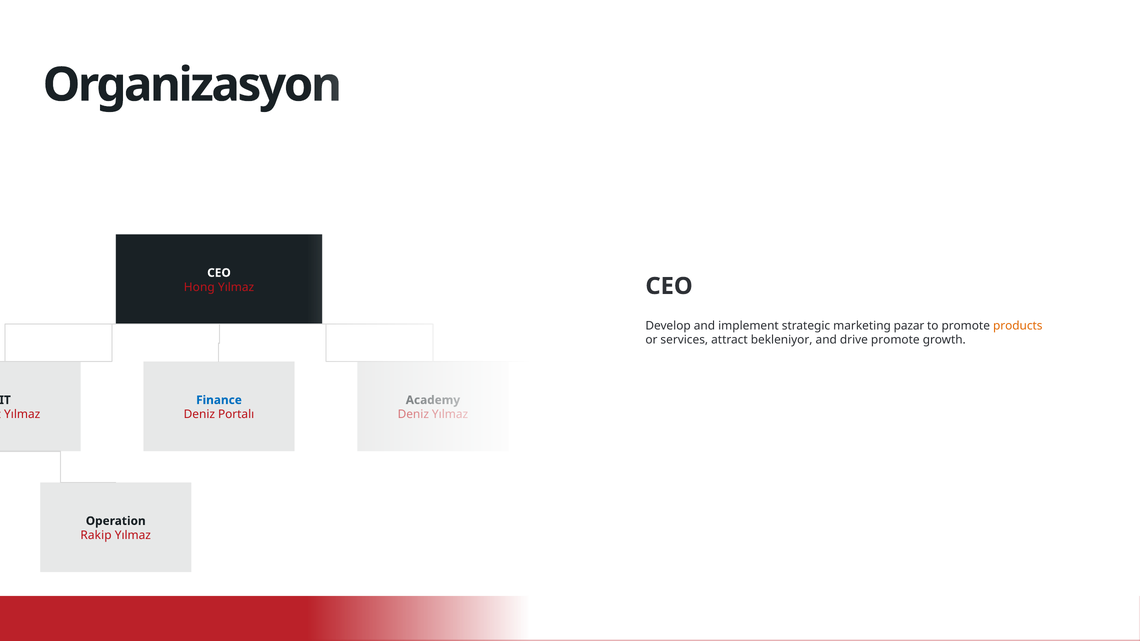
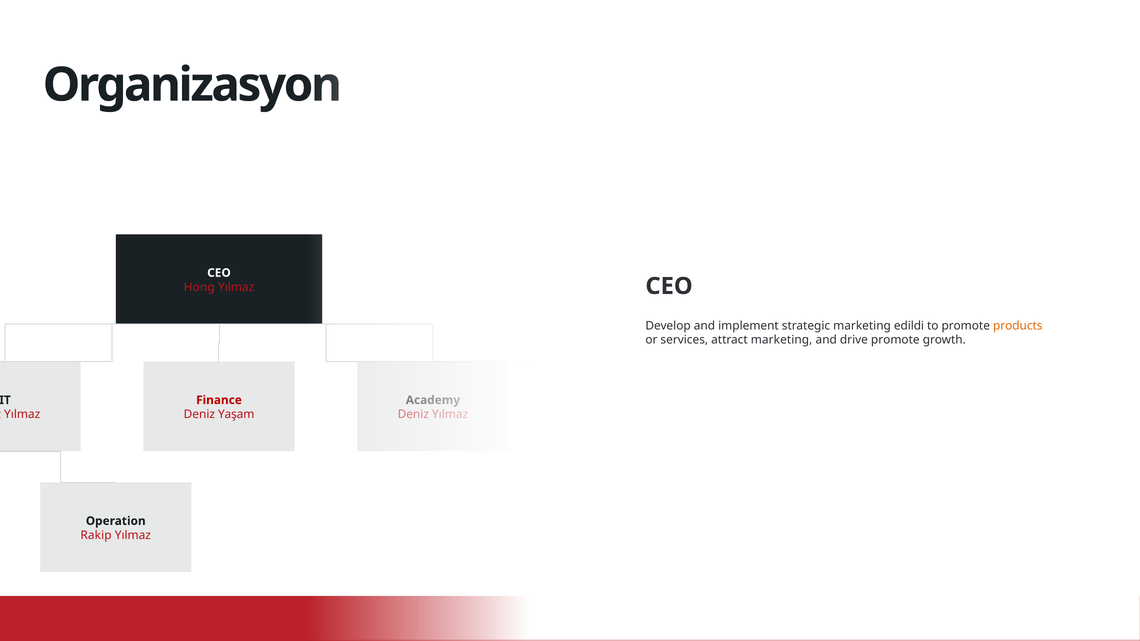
pazar: pazar -> edildi (909, 326)
attract bekleniyor: bekleniyor -> marketing (782, 340)
Finance colour: blue -> red (219, 400)
Portalı: Portalı -> Yaşam (236, 415)
